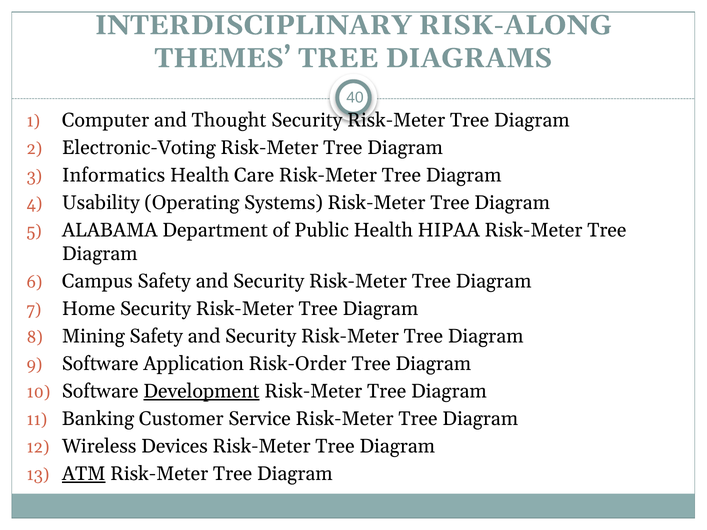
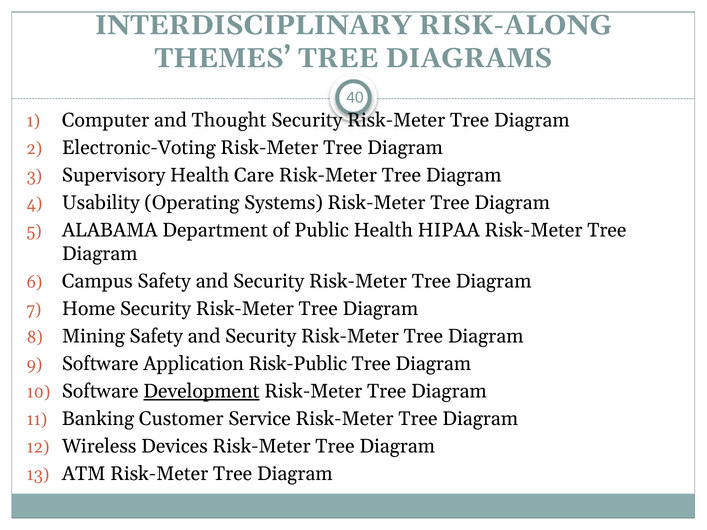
Informatics: Informatics -> Supervisory (114, 175)
Risk-Order: Risk-Order -> Risk-Public (298, 364)
ATM underline: present -> none (84, 474)
